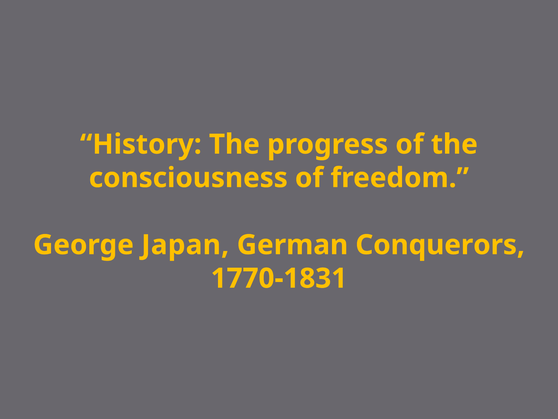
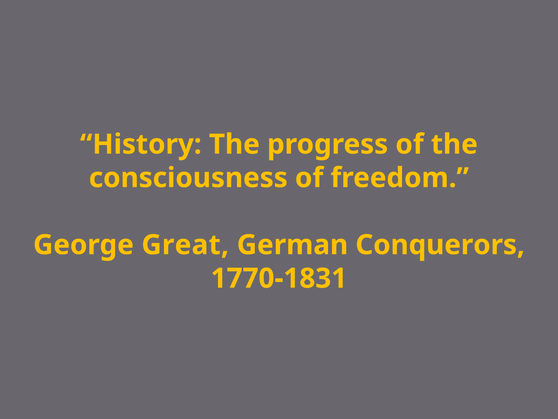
Japan: Japan -> Great (185, 245)
